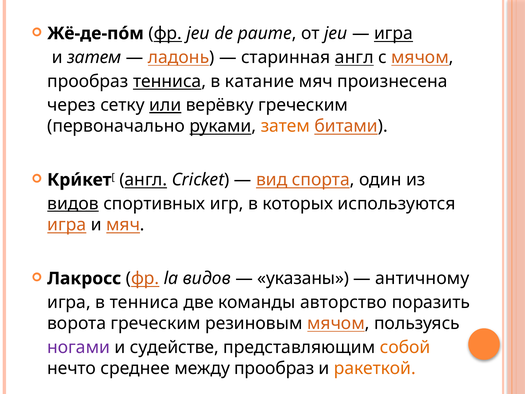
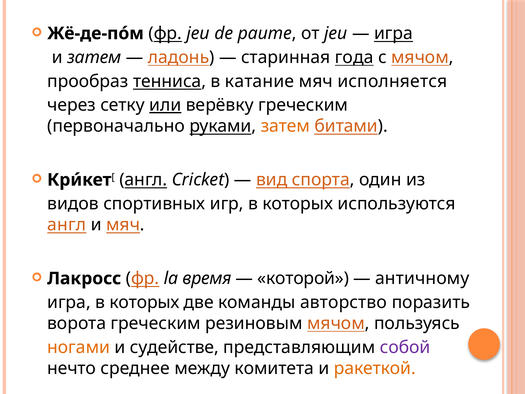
старинная англ: англ -> года (354, 57)
произнесена: произнесена -> исполняется (392, 81)
видов underline: present -> none (73, 204)
игра: игра -> англ (67, 225)
la видов: видов -> время (207, 278)
указаны: указаны -> которой (303, 278)
игра в тенниса: тенниса -> которых (145, 302)
ногами colour: purple -> orange (79, 347)
собой colour: orange -> purple (405, 347)
между прообраз: прообраз -> комитета (274, 368)
